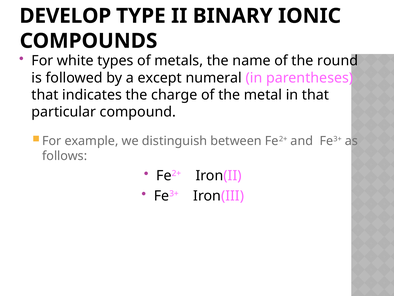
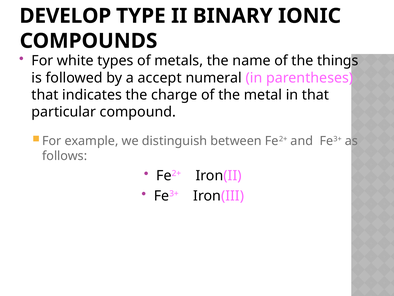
round: round -> things (338, 61)
except: except -> accept (160, 78)
